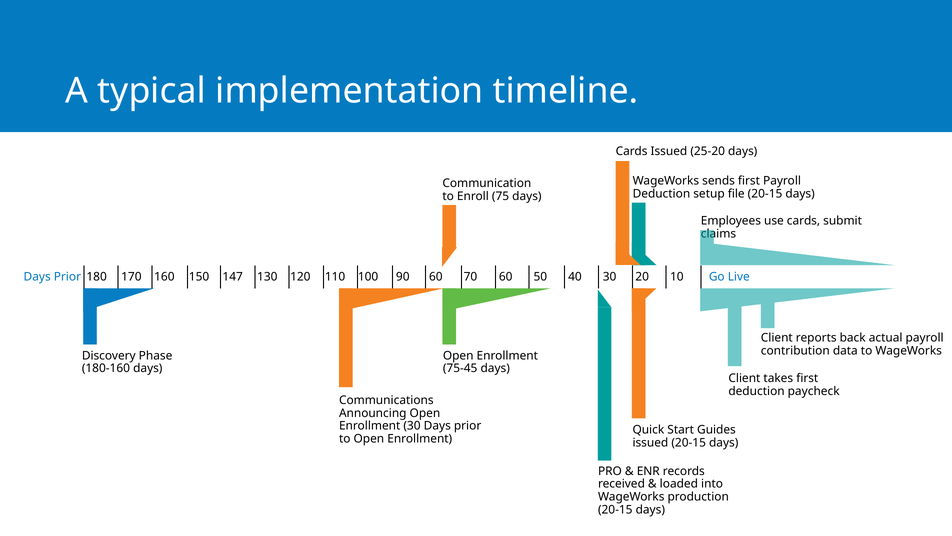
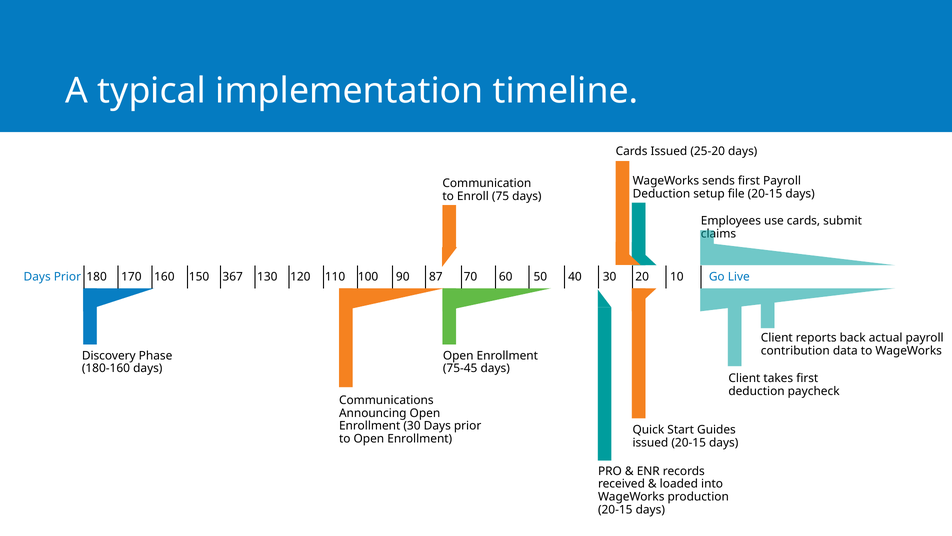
147: 147 -> 367 (233, 277)
100 60: 60 -> 87 (436, 277)
